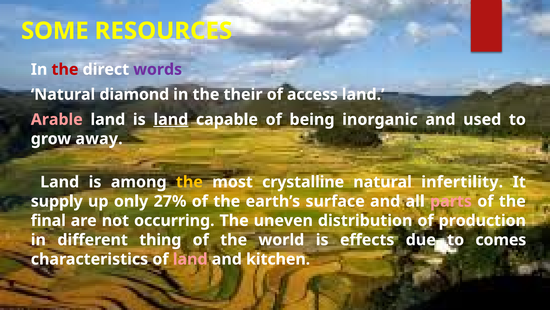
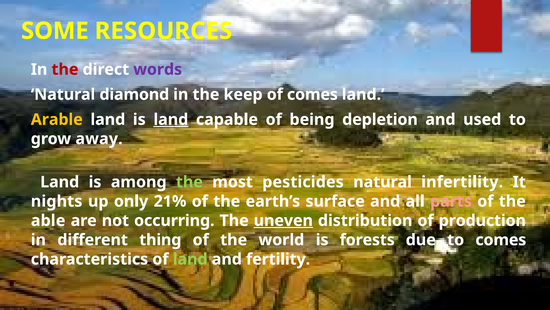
their: their -> keep (243, 94)
of access: access -> comes (312, 94)
Arable colour: pink -> yellow (57, 119)
inorganic: inorganic -> depletion (380, 119)
the colour: yellow -> light green (189, 182)
crystalline: crystalline -> pesticides (303, 182)
supply: supply -> nights (57, 201)
27%: 27% -> 21% (170, 201)
final: final -> able (48, 220)
uneven underline: none -> present (283, 220)
effects: effects -> forests (367, 239)
land colour: pink -> light green (190, 259)
kitchen: kitchen -> fertility (278, 259)
